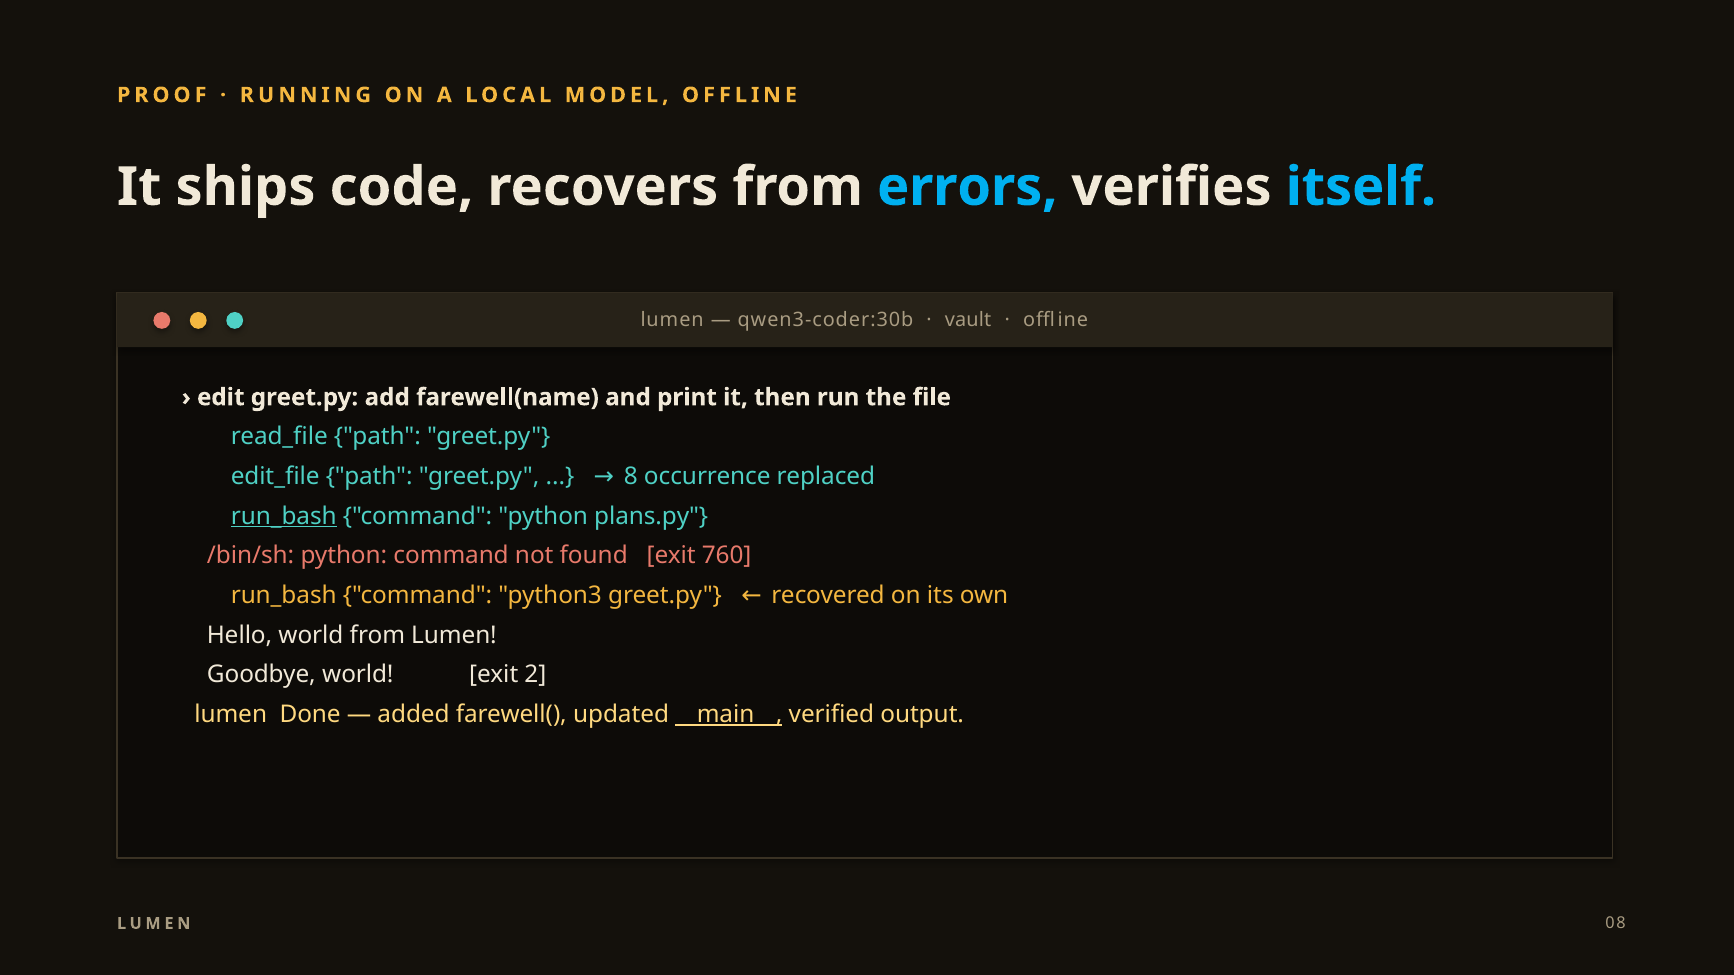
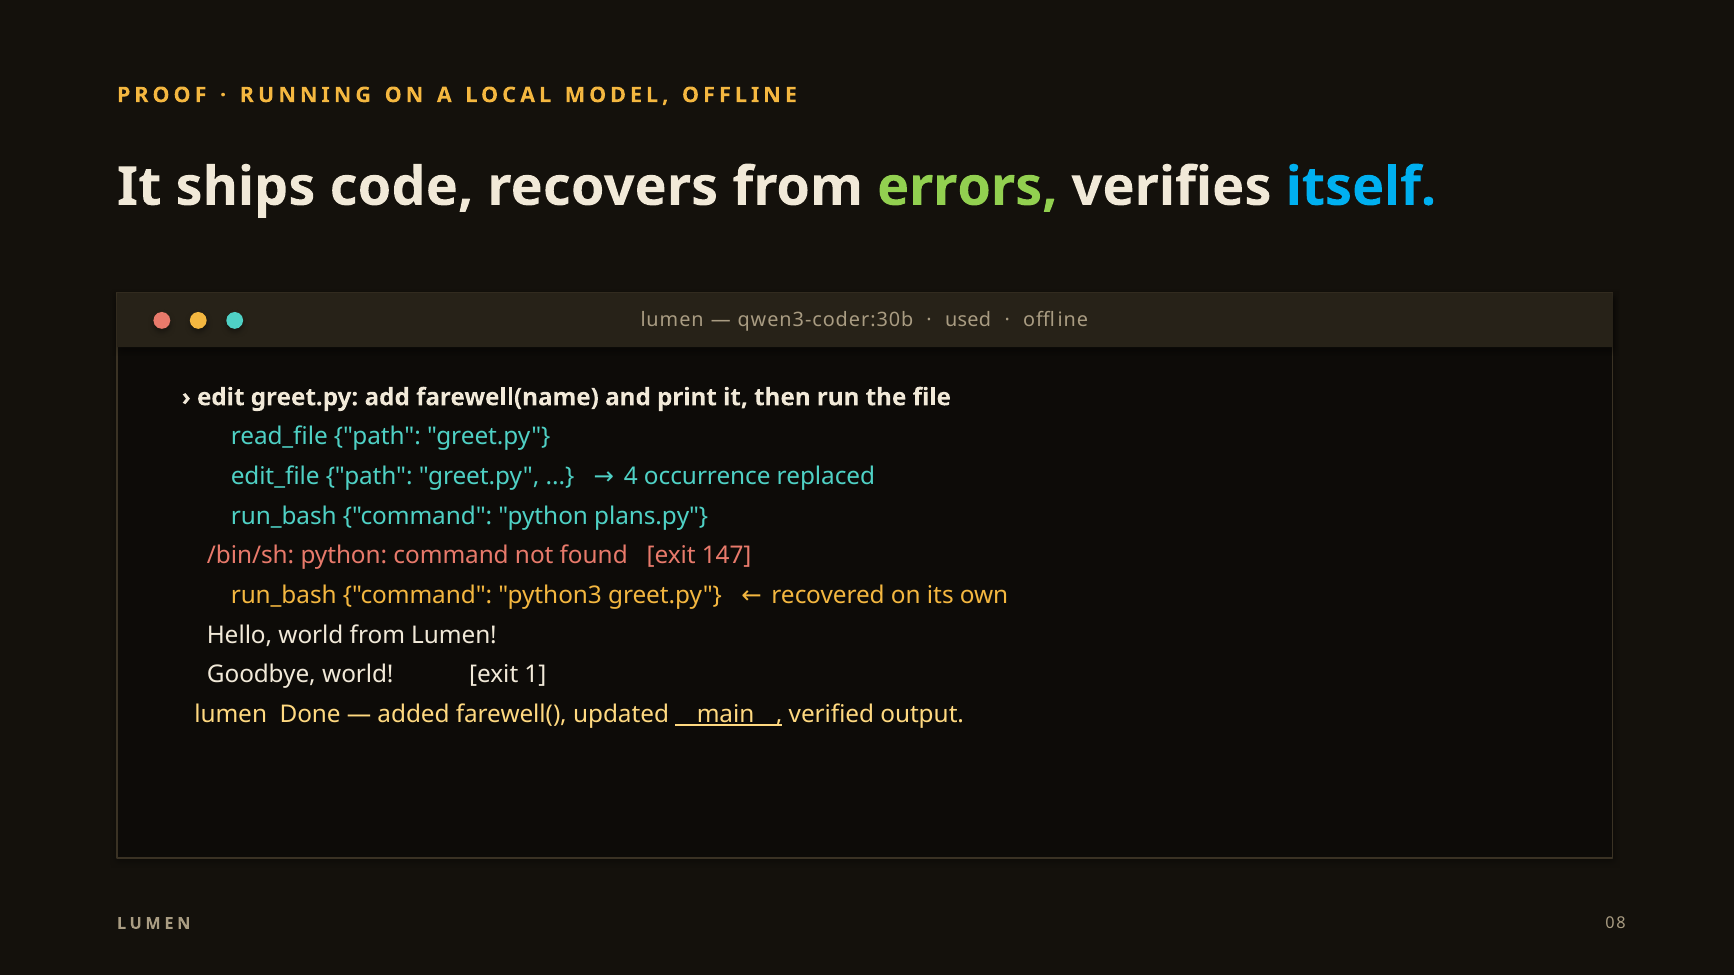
errors colour: light blue -> light green (967, 187)
vault: vault -> used (968, 320)
8: 8 -> 4 (631, 477)
run_bash underline: present -> none (284, 516)
760: 760 -> 147 (727, 556)
2: 2 -> 1 (535, 675)
